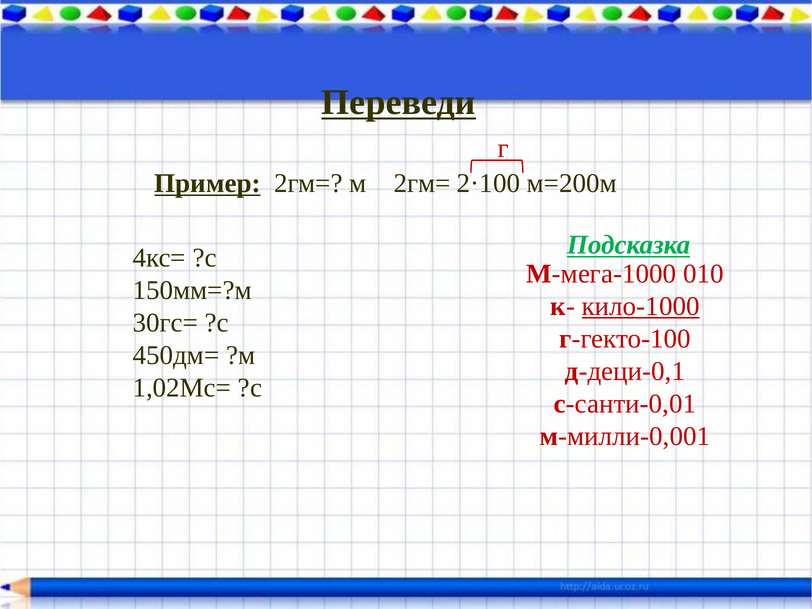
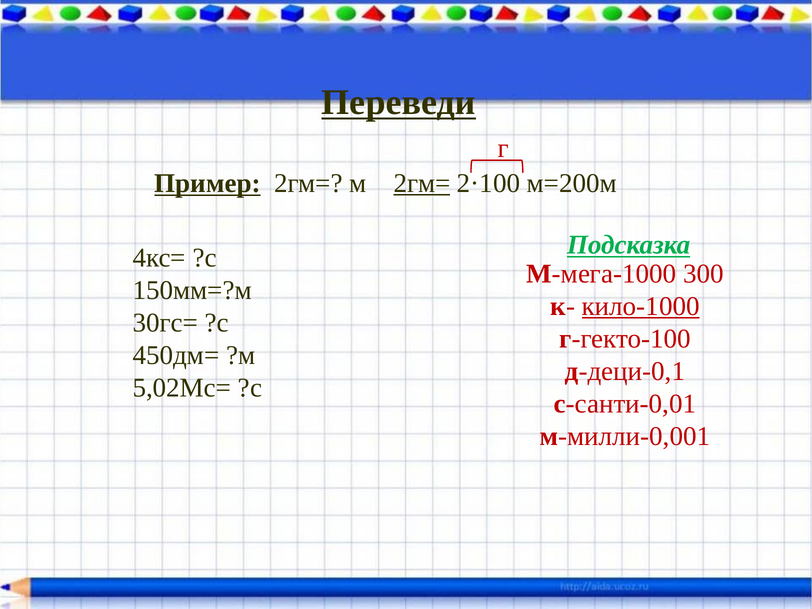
2гм= underline: none -> present (422, 183)
010: 010 -> 300 (703, 274)
1,02Мс=: 1,02Мс= -> 5,02Мс= (182, 388)
